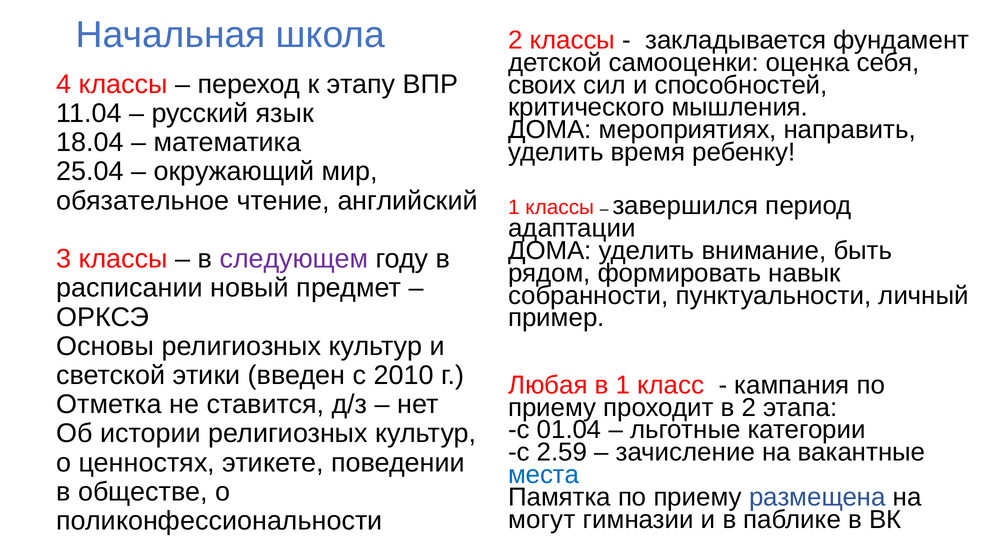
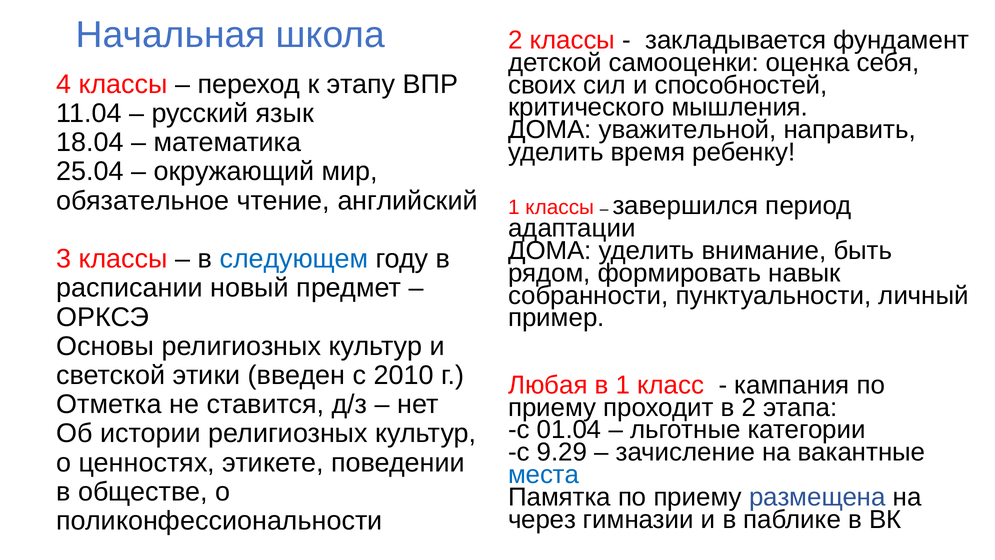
мероприятиях: мероприятиях -> уважительной (688, 130)
следующем colour: purple -> blue (294, 259)
2.59: 2.59 -> 9.29 (562, 452)
могут: могут -> через (542, 519)
